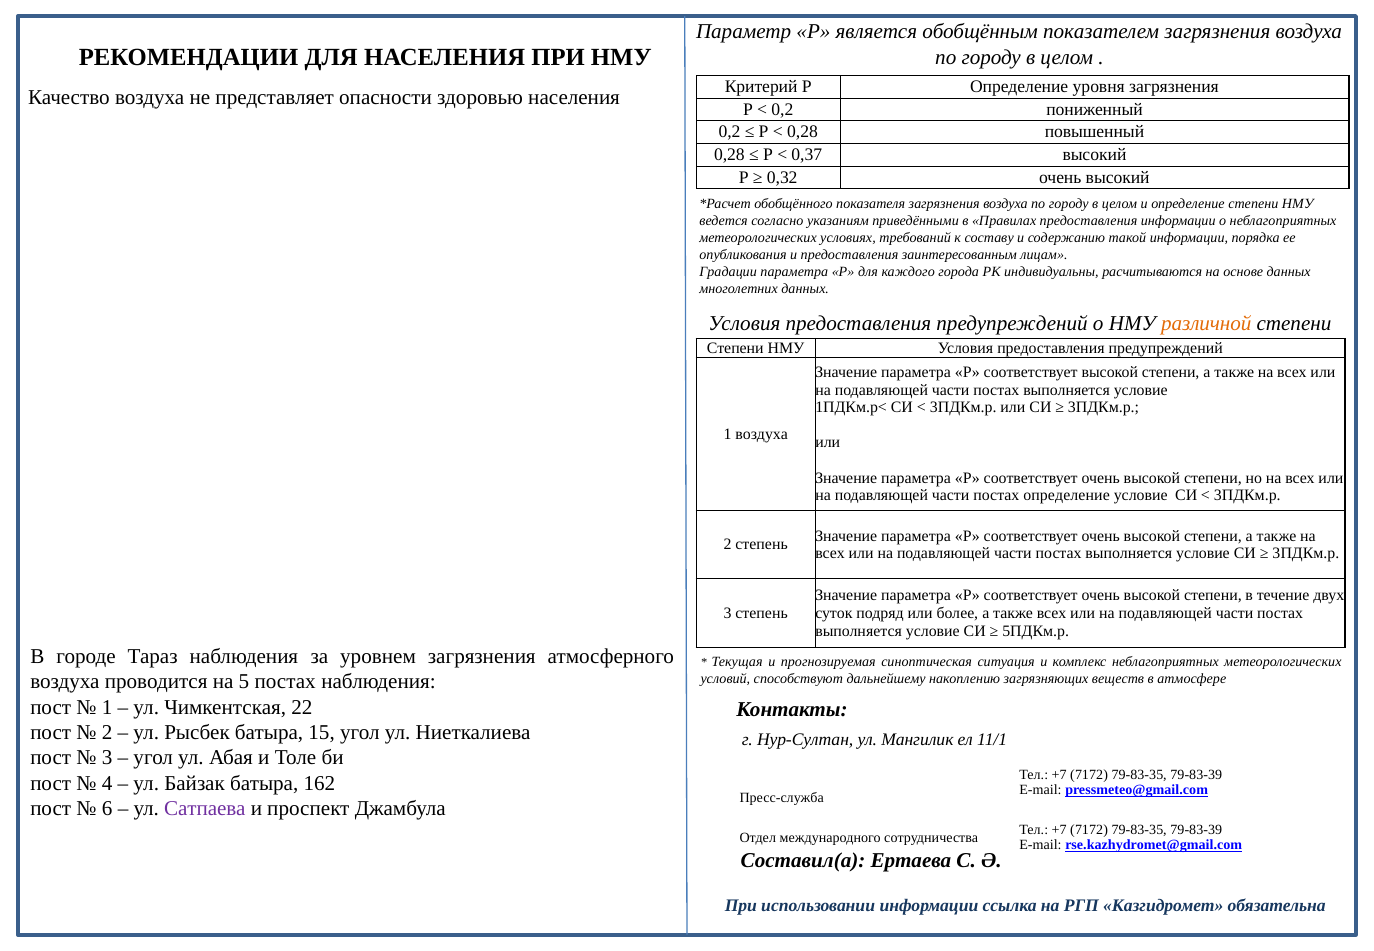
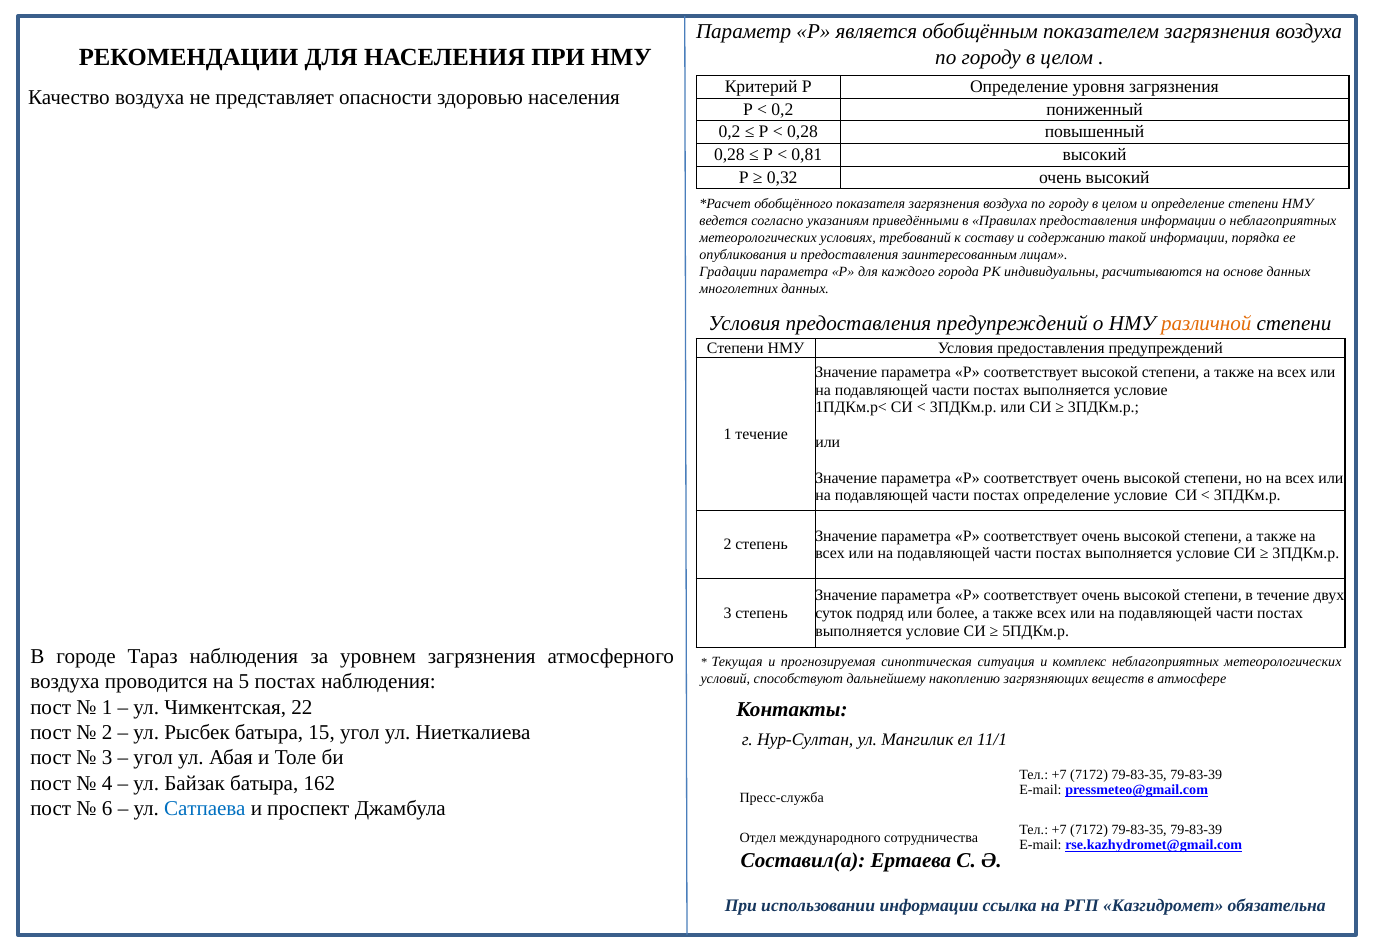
0,37: 0,37 -> 0,81 (807, 155)
1 воздуха: воздуха -> течение (762, 434)
Сатпаева colour: purple -> blue (205, 809)
